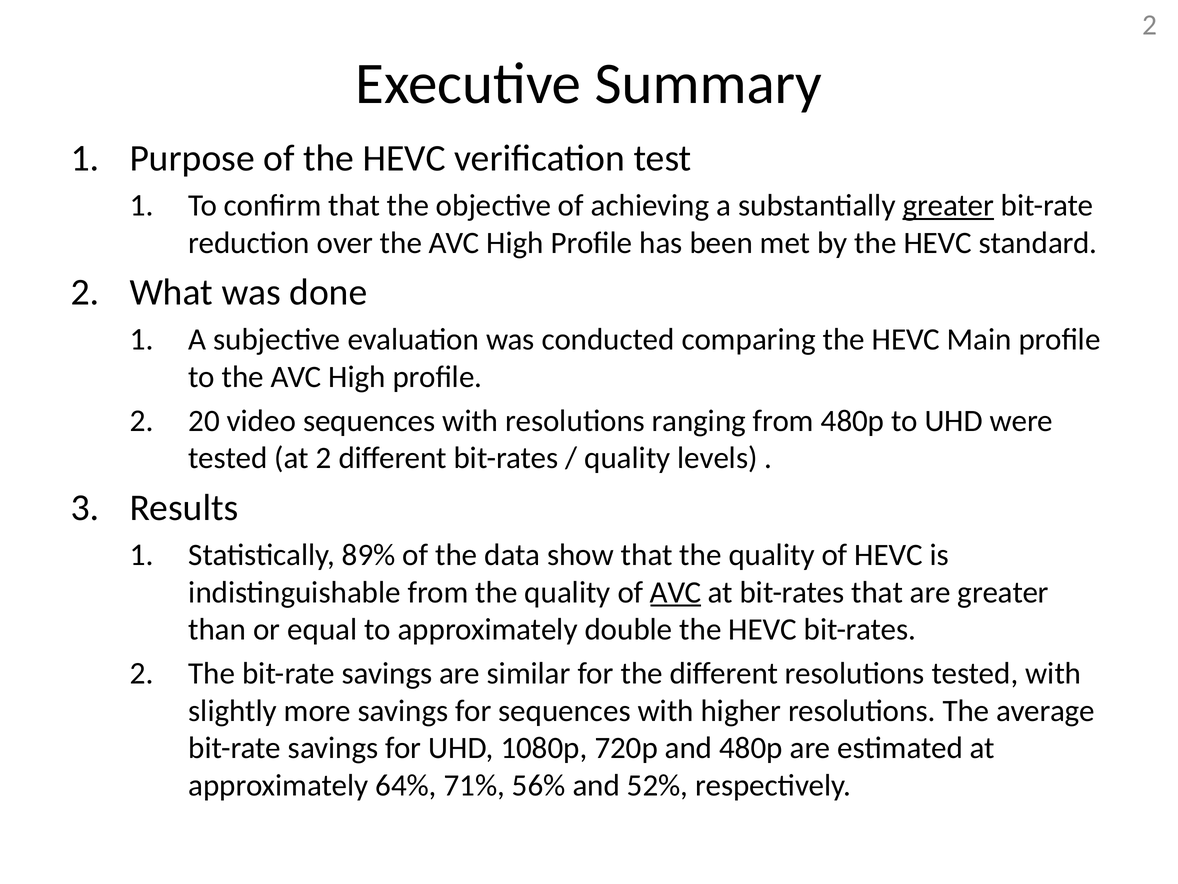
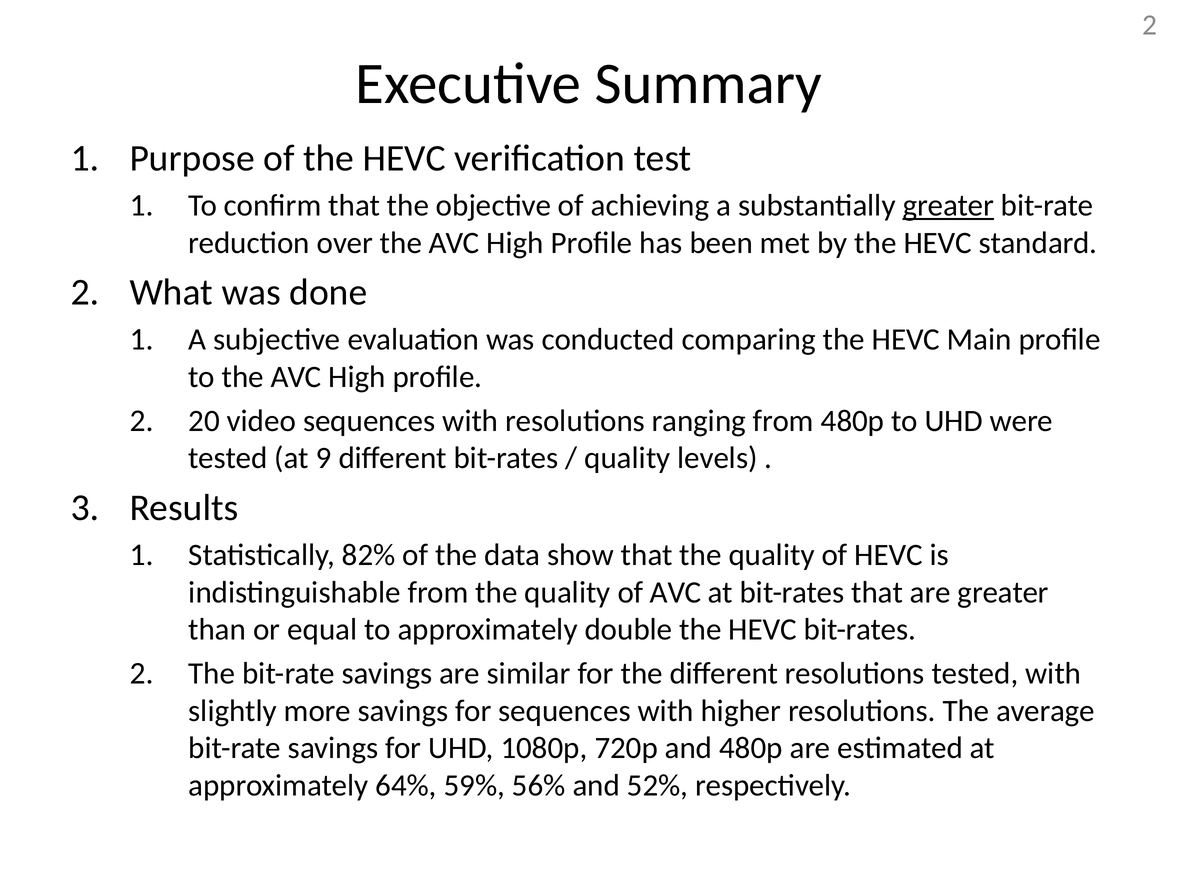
at 2: 2 -> 9 (324, 458)
89%: 89% -> 82% (369, 555)
AVC underline: present -> none (676, 592)
71%: 71% -> 59% (474, 785)
